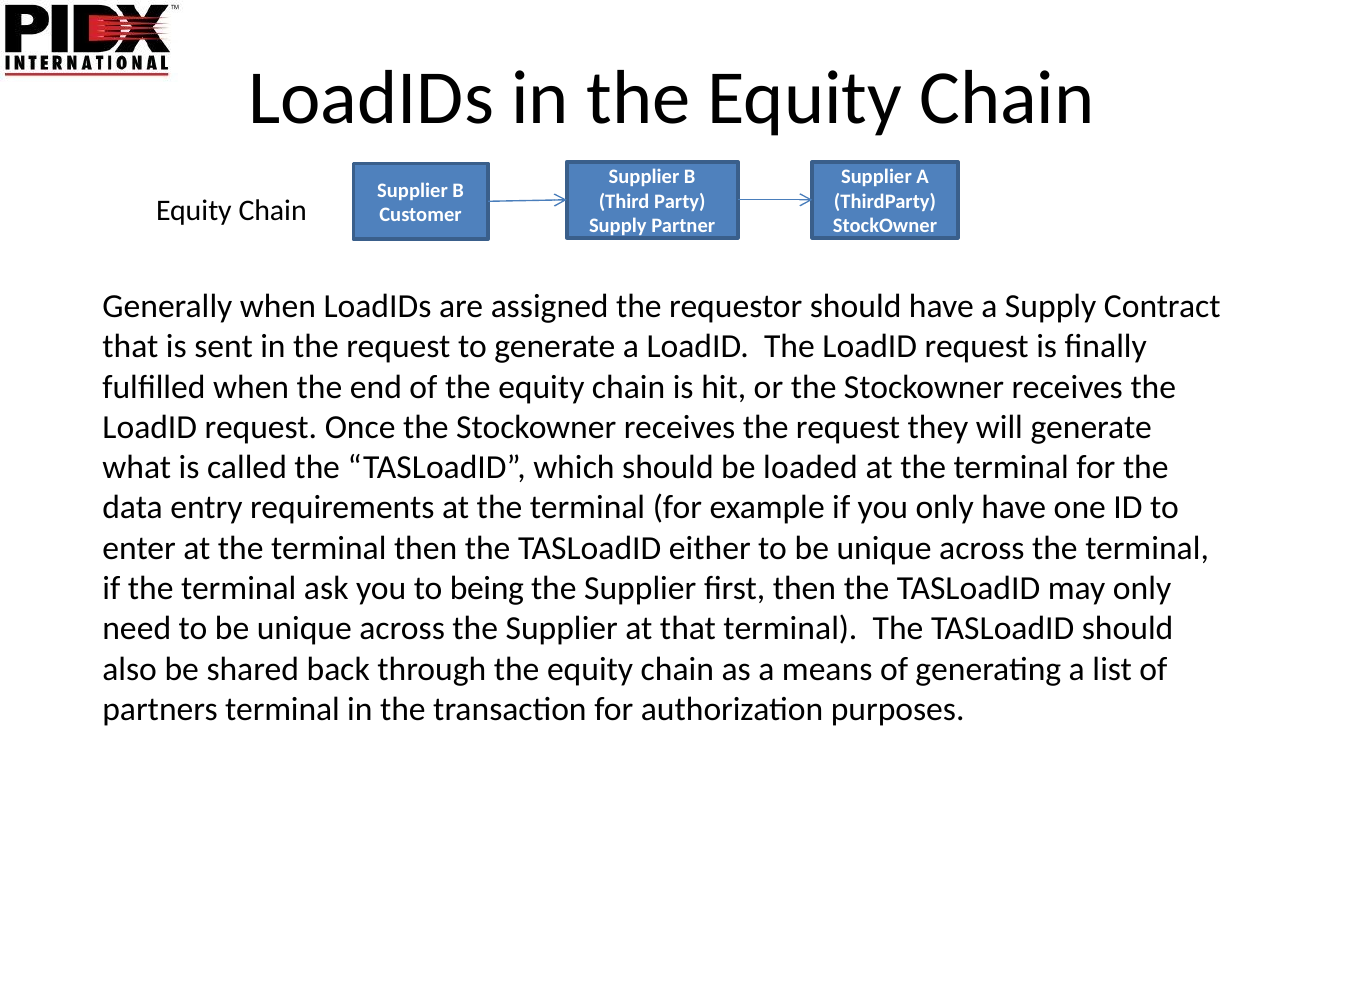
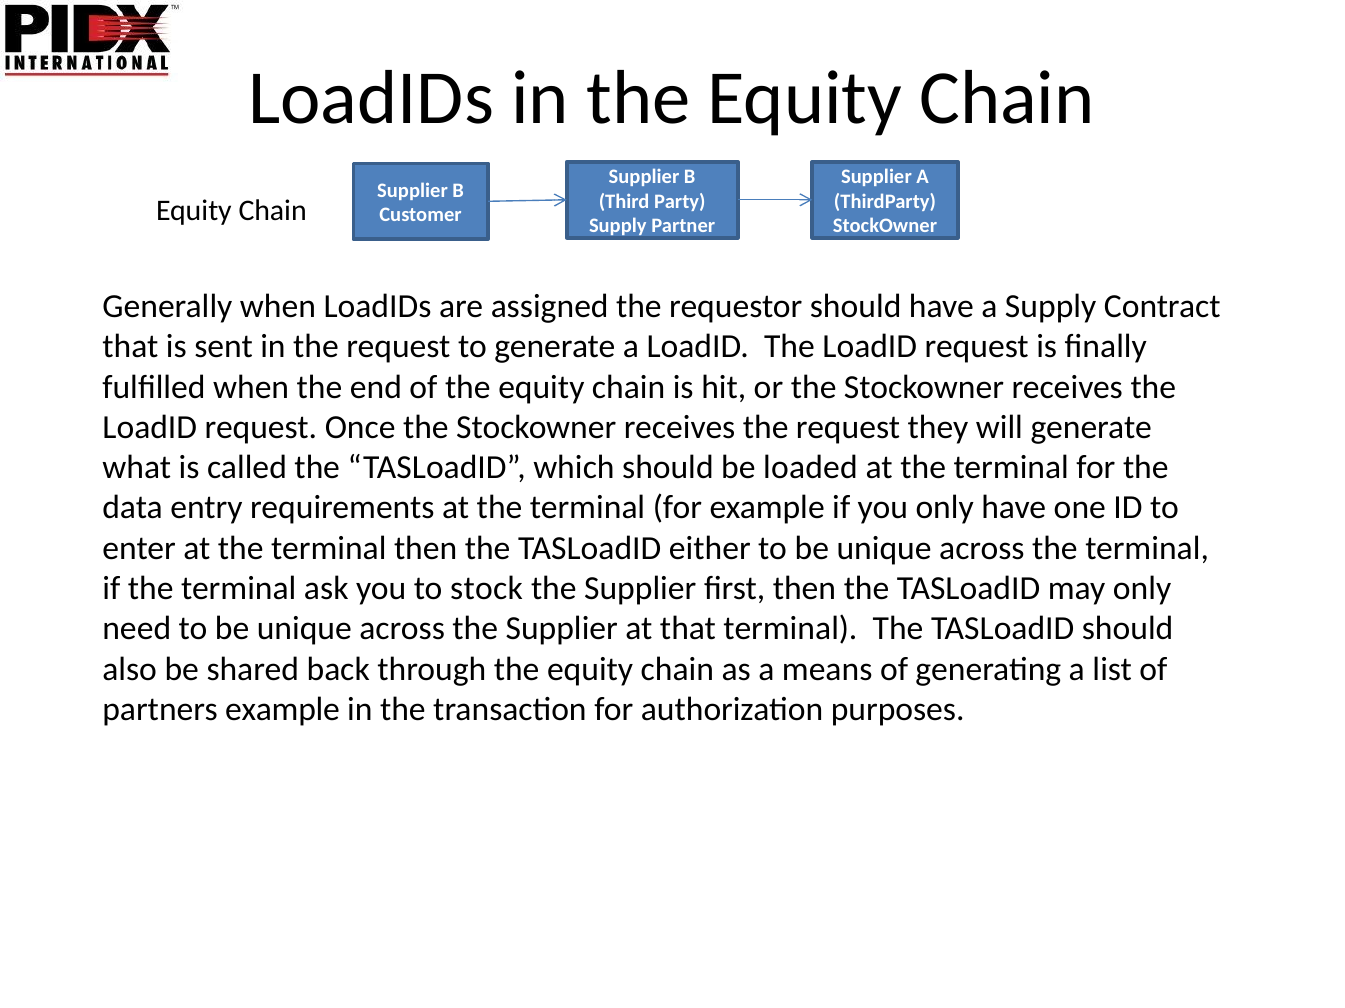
being: being -> stock (487, 589)
partners terminal: terminal -> example (282, 710)
